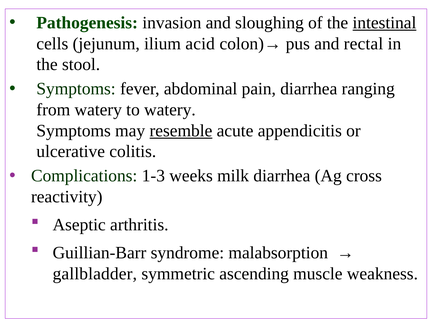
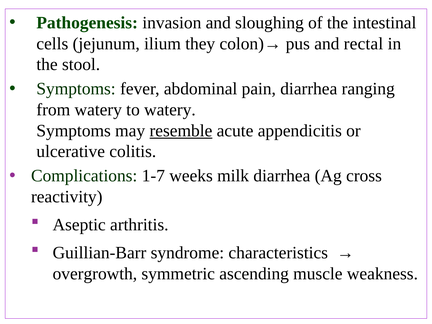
intestinal underline: present -> none (384, 23)
acid: acid -> they (200, 44)
1-3: 1-3 -> 1-7 (153, 176)
malabsorption: malabsorption -> characteristics (278, 253)
gallbladder: gallbladder -> overgrowth (95, 274)
